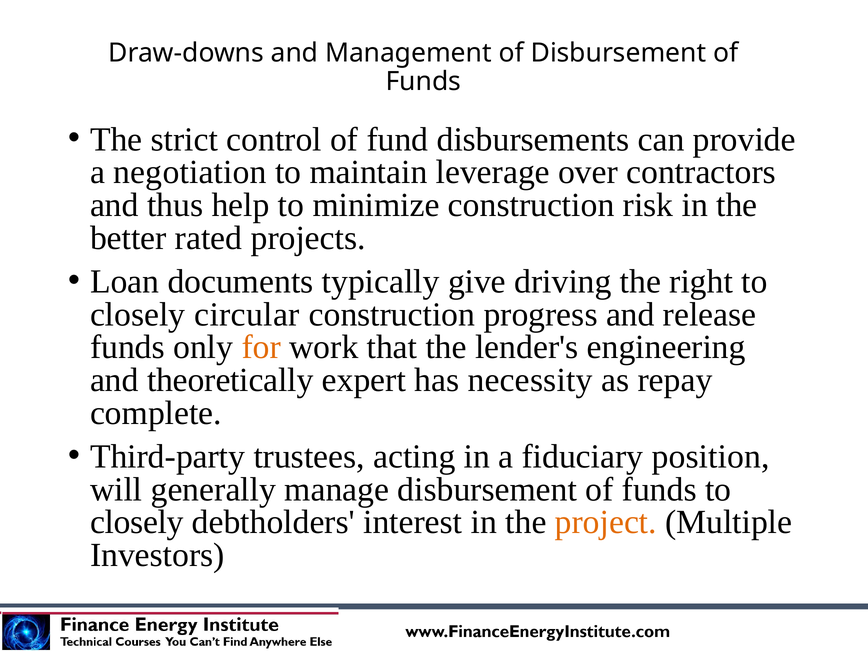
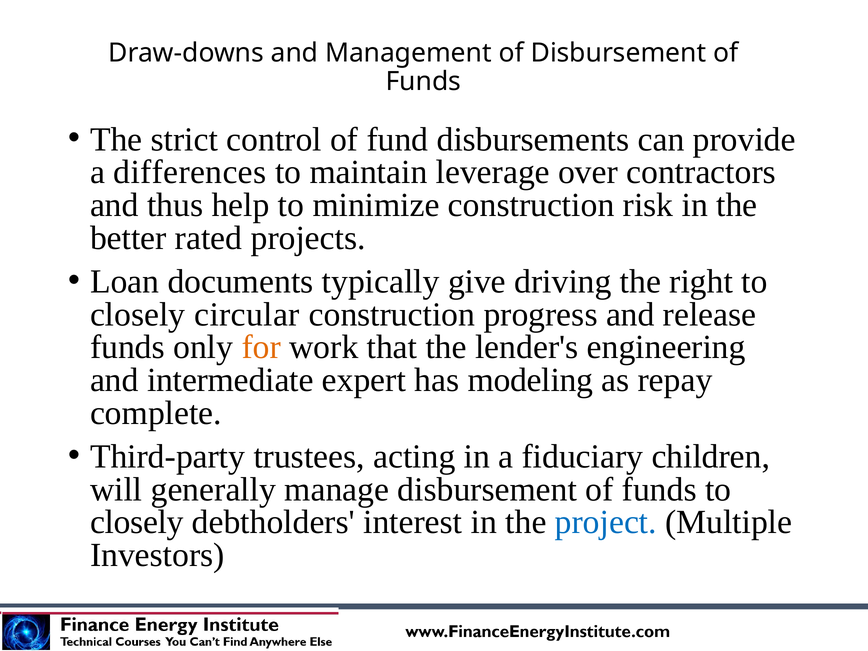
negotiation: negotiation -> differences (190, 172)
theoretically: theoretically -> intermediate (230, 380)
necessity: necessity -> modeling (530, 380)
position: position -> children (711, 457)
project colour: orange -> blue (606, 522)
